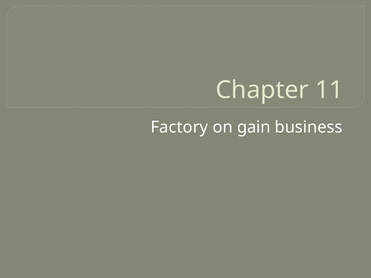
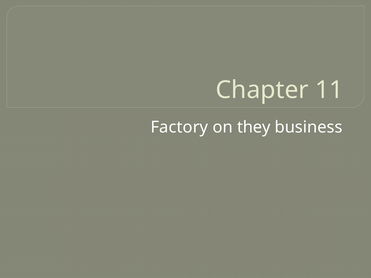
gain: gain -> they (254, 127)
